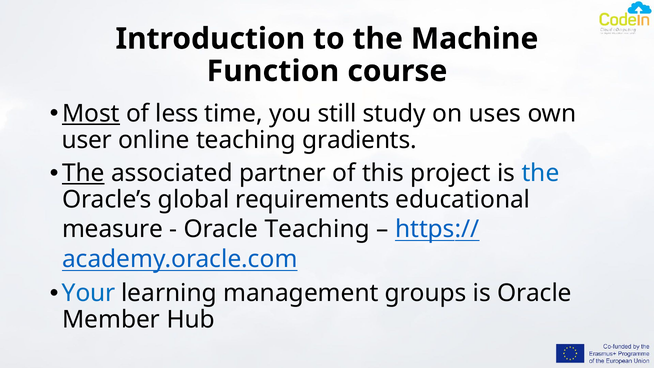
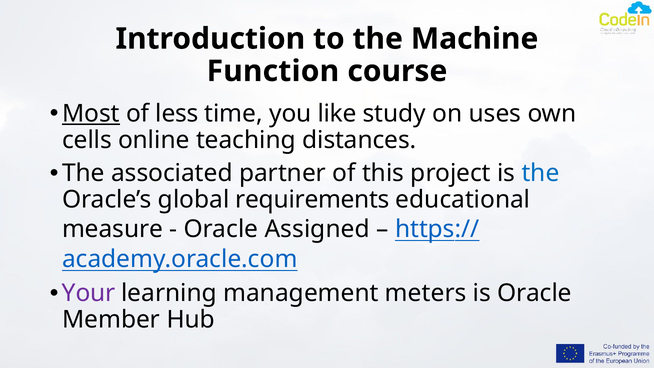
still: still -> like (337, 113)
user: user -> cells (87, 140)
gradients: gradients -> distances (359, 140)
The underline: present -> none (83, 173)
Oracle Teaching: Teaching -> Assigned (317, 229)
Your colour: blue -> purple (89, 293)
groups: groups -> meters (426, 293)
